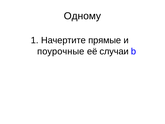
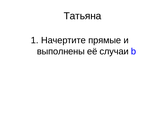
Одному: Одному -> Татьяна (83, 16)
поурочные: поурочные -> выполнены (61, 51)
